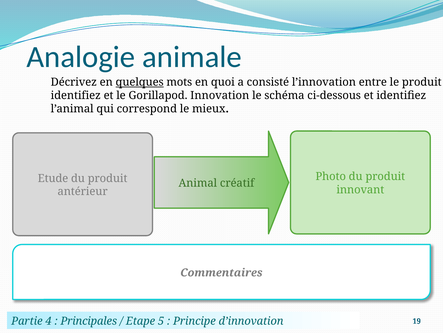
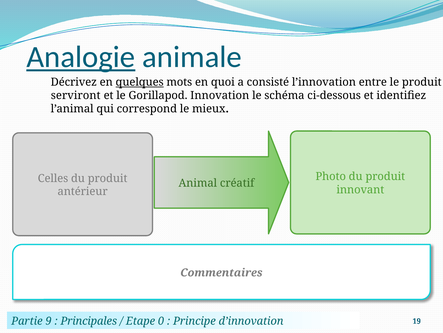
Analogie underline: none -> present (81, 57)
identifiez: identifiez -> serviront (76, 95)
Etude: Etude -> Celles (53, 178)
4: 4 -> 9 (49, 320)
5: 5 -> 0 (161, 320)
